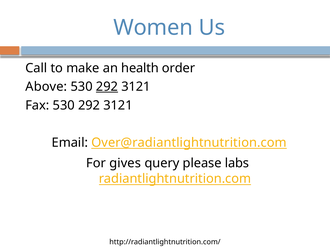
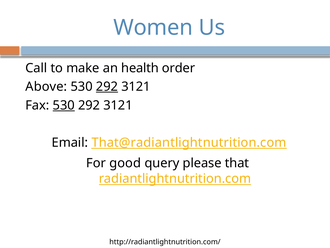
530 underline: none -> present (64, 105)
Over@radiantlightnutrition.com: Over@radiantlightnutrition.com -> That@radiantlightnutrition.com (189, 142)
gives: gives -> good (125, 163)
labs: labs -> that (237, 163)
